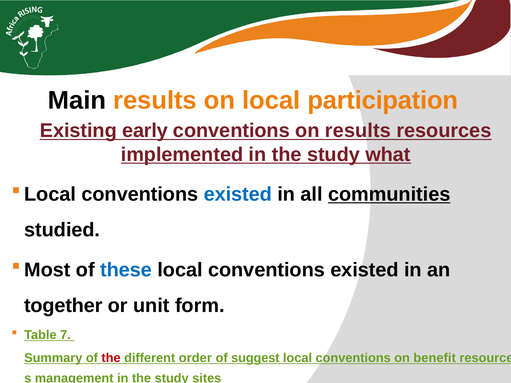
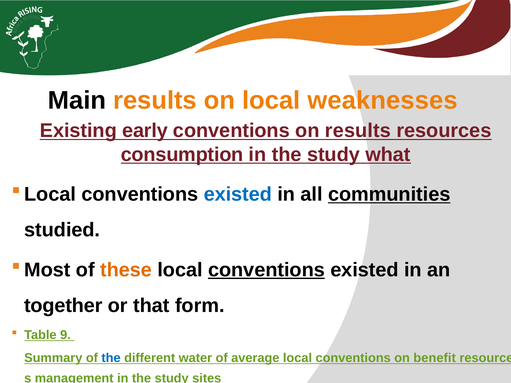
participation: participation -> weaknesses (383, 101)
implemented: implemented -> consumption (182, 155)
these colour: blue -> orange (126, 270)
conventions underline: none -> present (266, 270)
unit: unit -> that (151, 306)
7: 7 -> 9 (65, 335)
the colour: red -> blue (111, 358)
order: order -> water (195, 358)
suggest: suggest -> average (255, 358)
